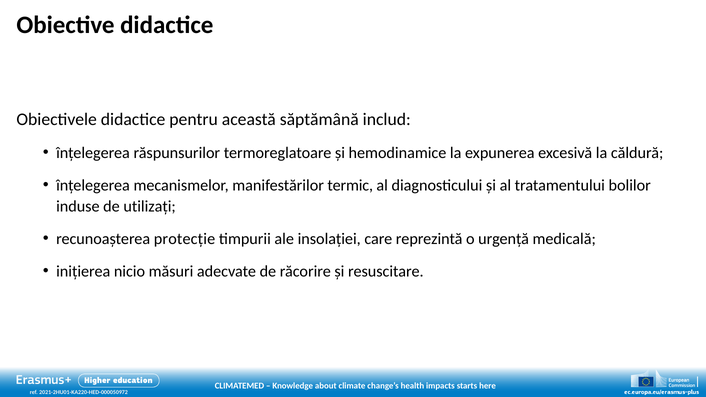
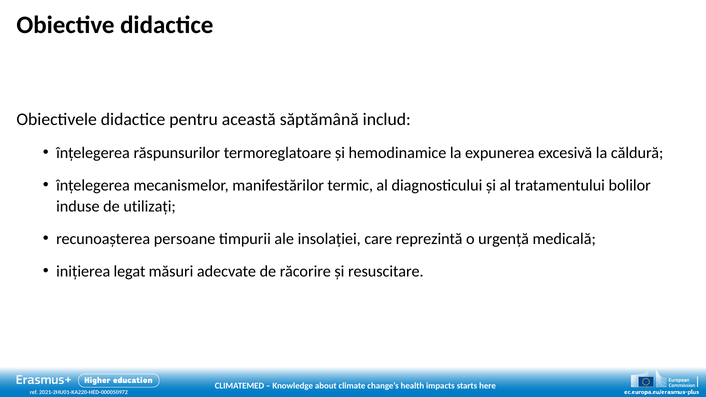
protecție: protecție -> persoane (185, 239)
nicio: nicio -> legat (130, 271)
